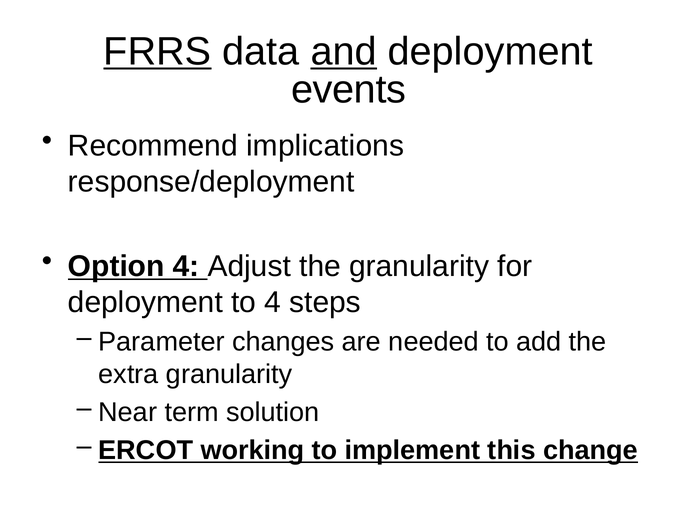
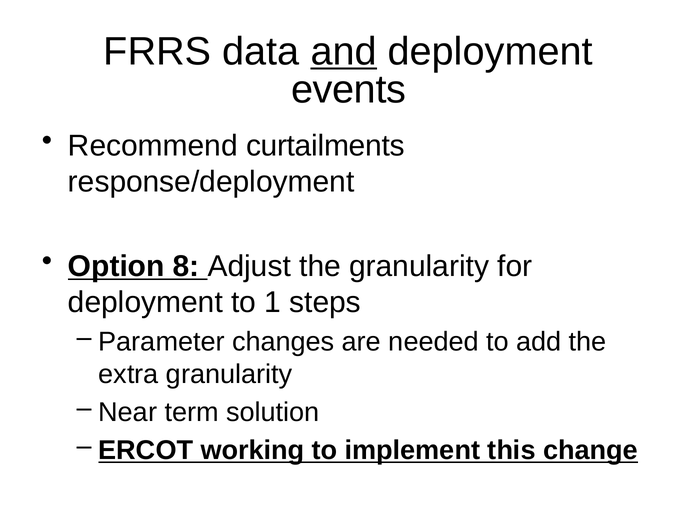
FRRS underline: present -> none (157, 51)
implications: implications -> curtailments (325, 146)
Option 4: 4 -> 8 (186, 266)
to 4: 4 -> 1 (273, 302)
